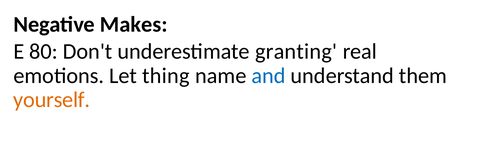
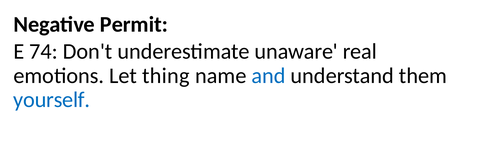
Makes: Makes -> Permit (134, 24)
80: 80 -> 74 (44, 51)
granting: granting -> unaware (296, 51)
yourself colour: orange -> blue (52, 100)
